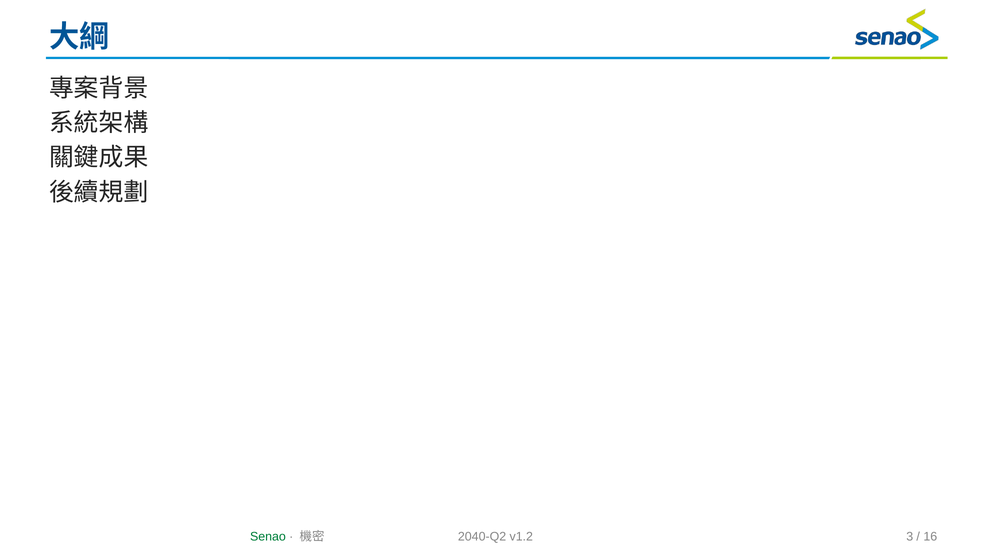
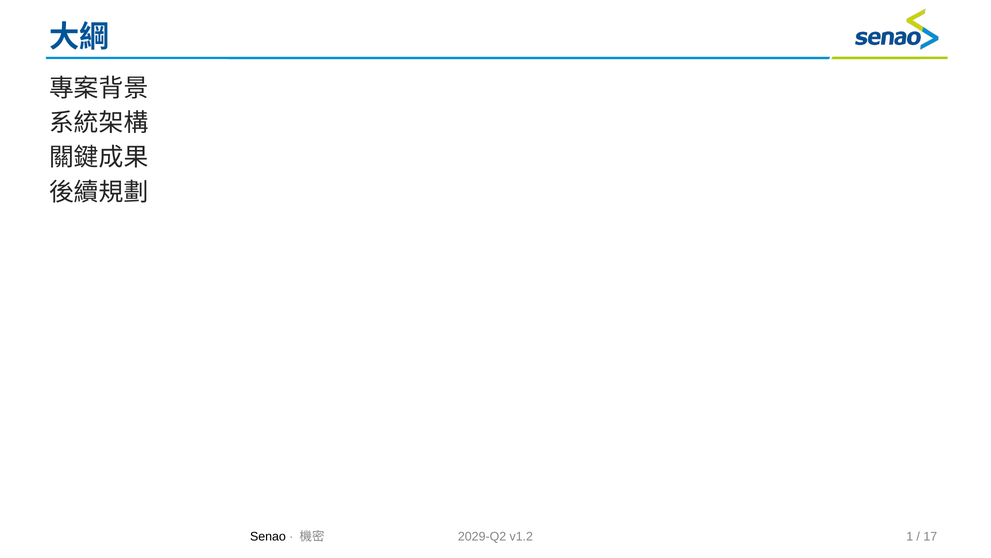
Senao colour: green -> black (268, 536)
2040-Q2: 2040-Q2 -> 2029-Q2 (482, 536)
3: 3 -> 1 (910, 536)
16: 16 -> 17 (930, 536)
